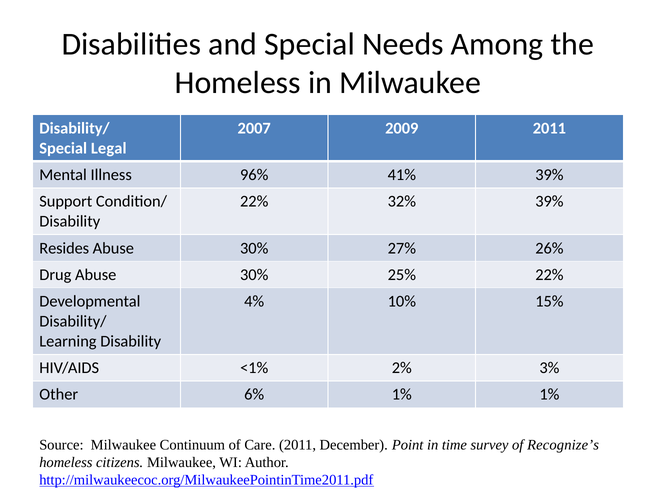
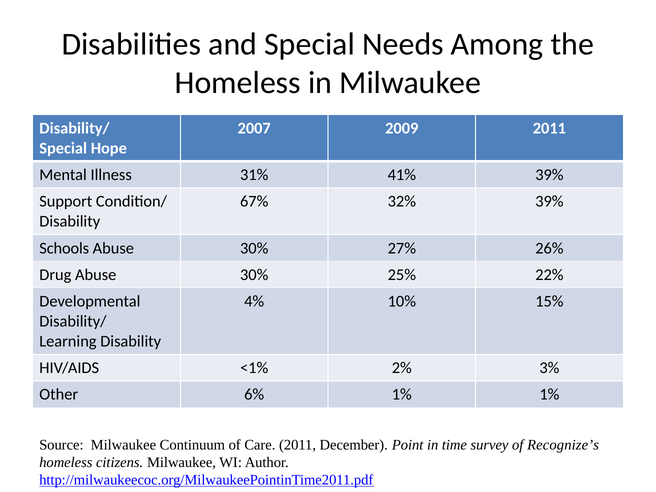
Legal: Legal -> Hope (109, 148)
96%: 96% -> 31% (254, 175)
22%: 22% -> 67% (254, 202)
Resides: Resides -> Schools (64, 248)
